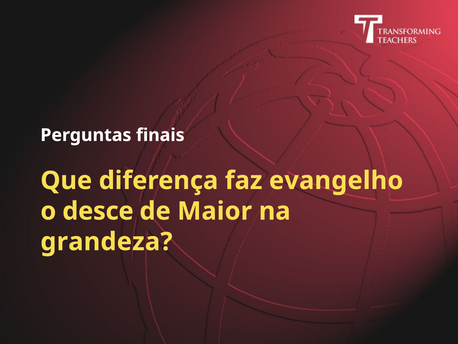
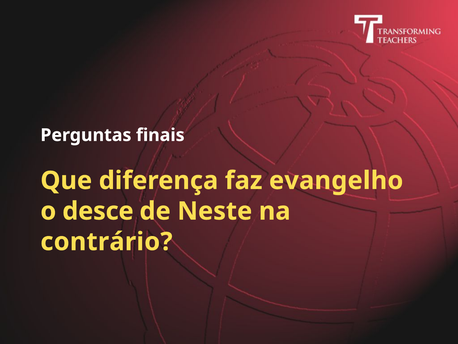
Maior: Maior -> Neste (215, 211)
grandeza: grandeza -> contrário (106, 241)
